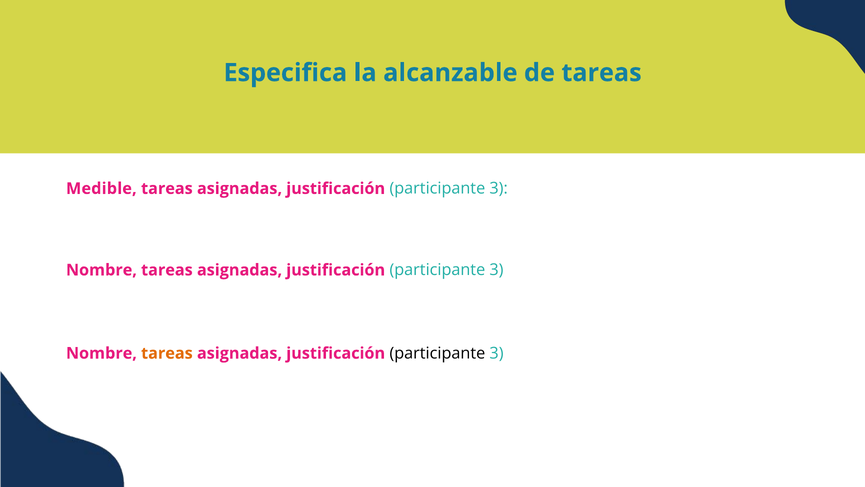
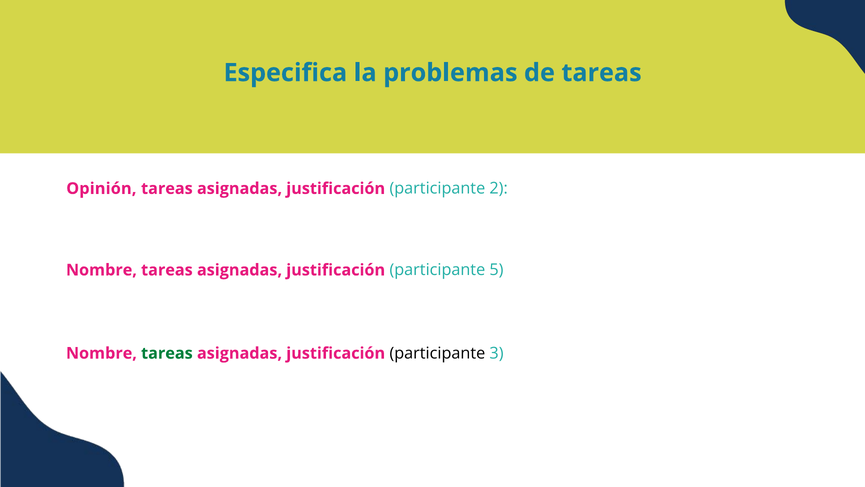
alcanzable: alcanzable -> problemas (450, 73)
Medible: Medible -> Opinión (101, 188)
3: 3 -> 2 (499, 188)
3: 3 -> 5 (496, 270)
tareas colour: orange -> green (167, 353)
